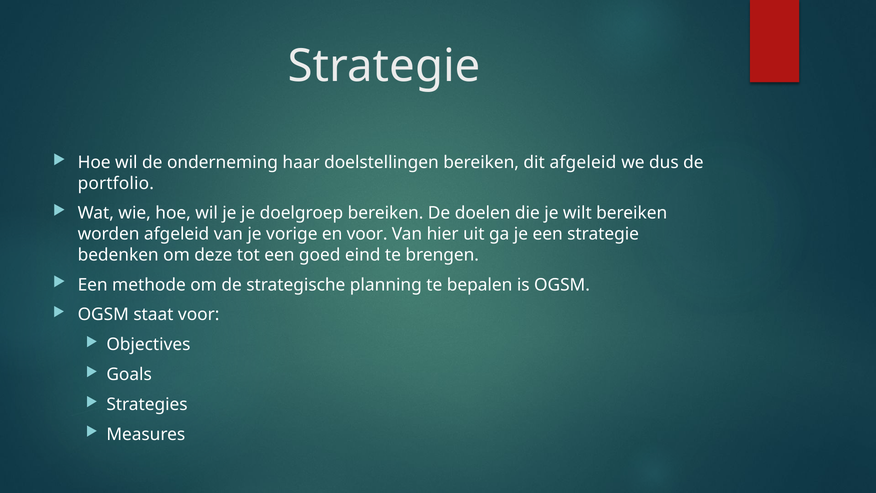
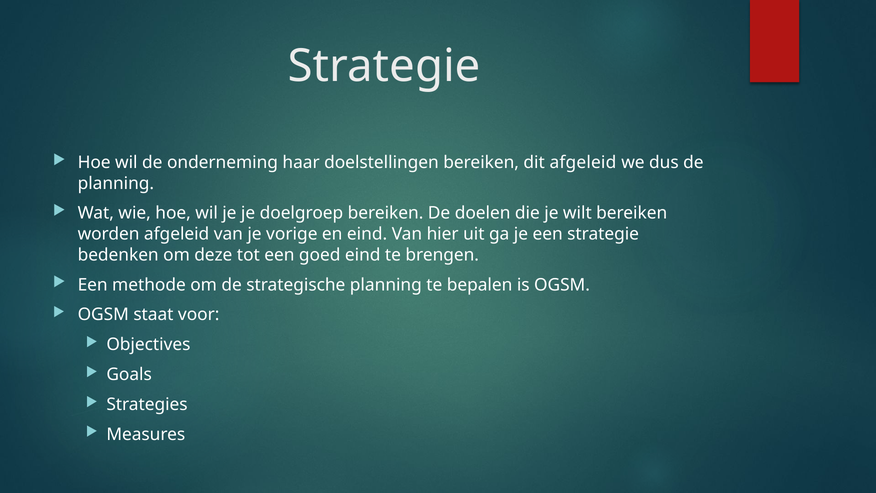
portfolio: portfolio -> planning (116, 183)
en voor: voor -> eind (367, 234)
